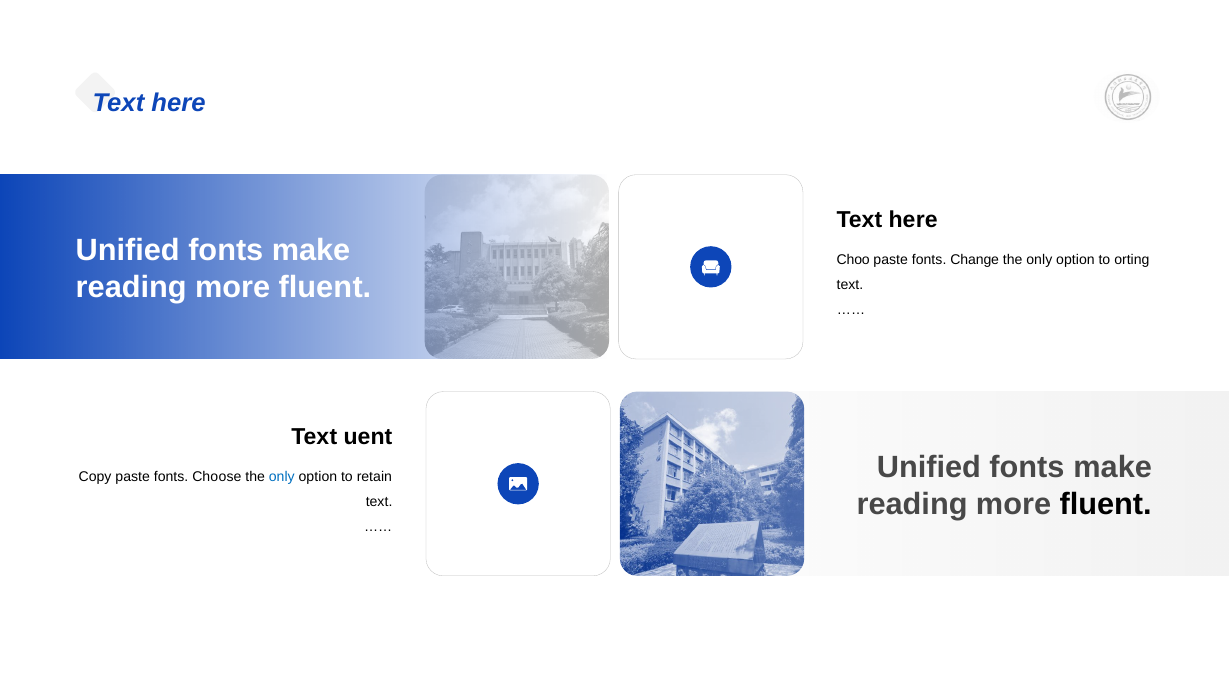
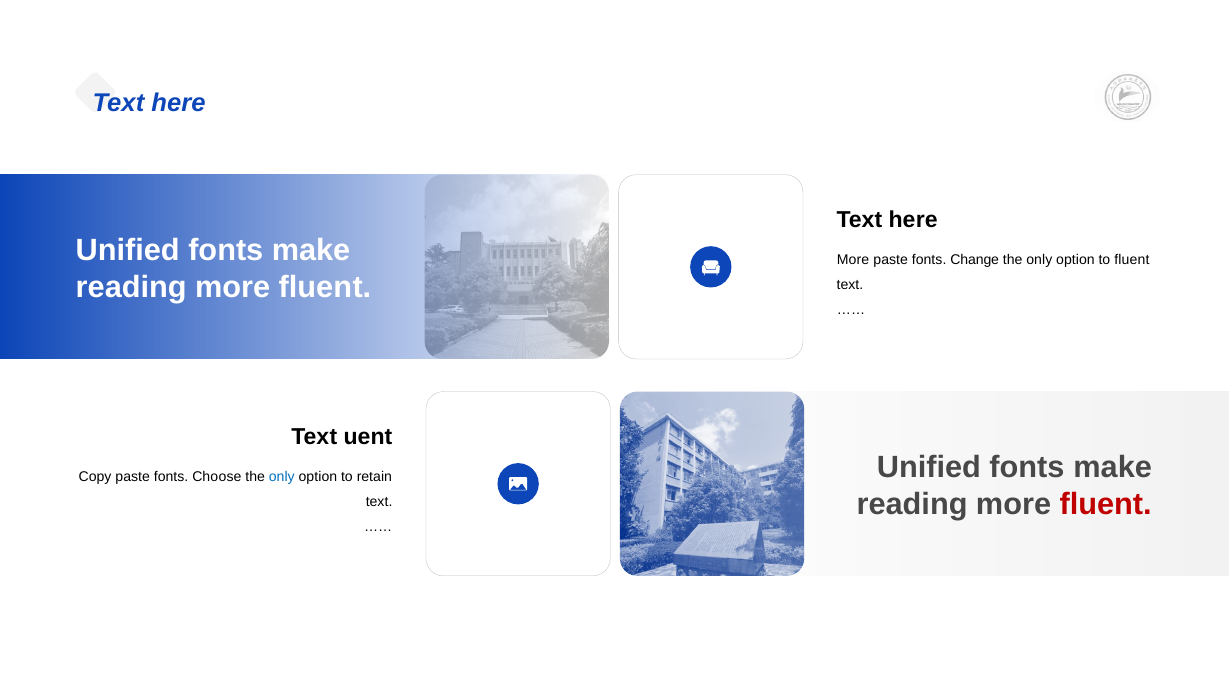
Choo: Choo -> More (853, 260)
to orting: orting -> fluent (1132, 260)
fluent colour: black -> red (1106, 505)
